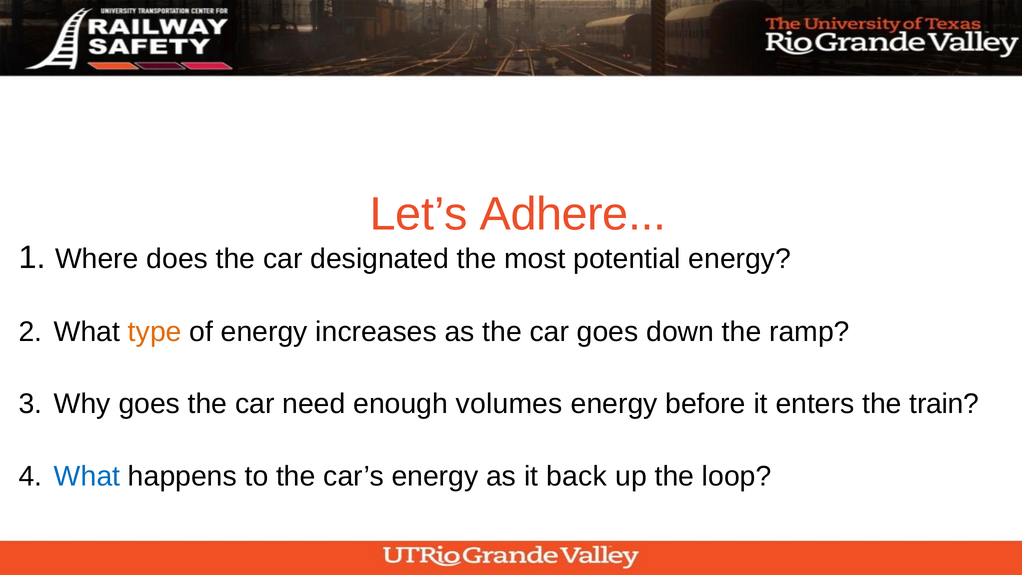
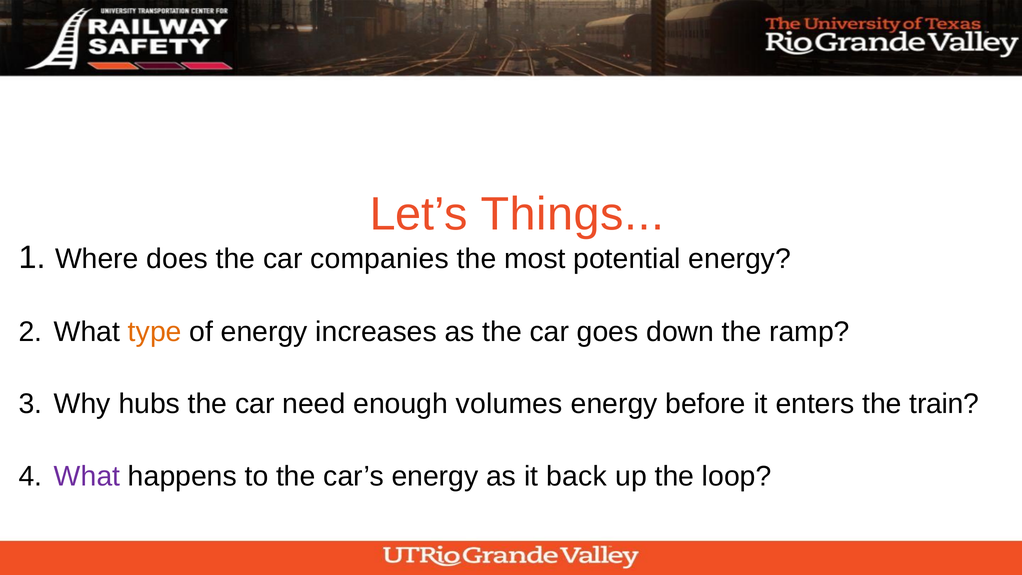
Adhere: Adhere -> Things (572, 214)
designated: designated -> companies (380, 259)
Why goes: goes -> hubs (149, 404)
What colour: blue -> purple (87, 476)
